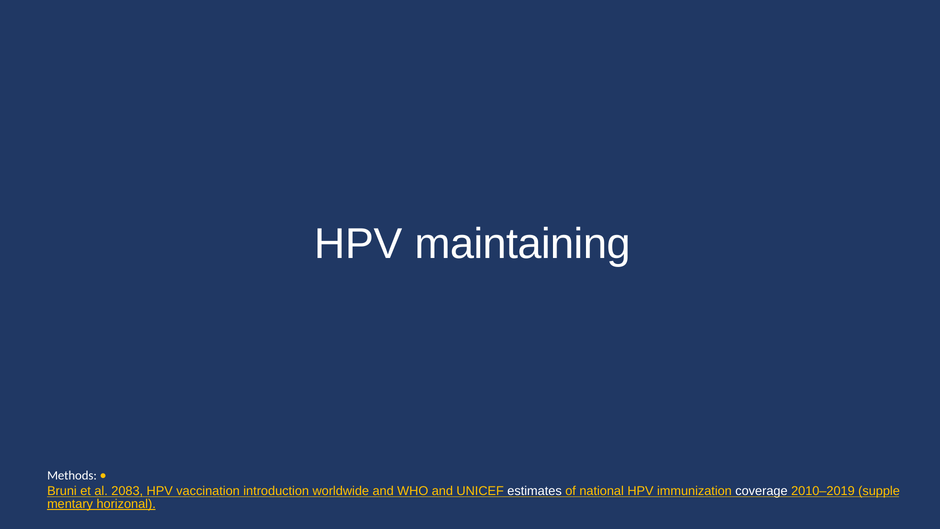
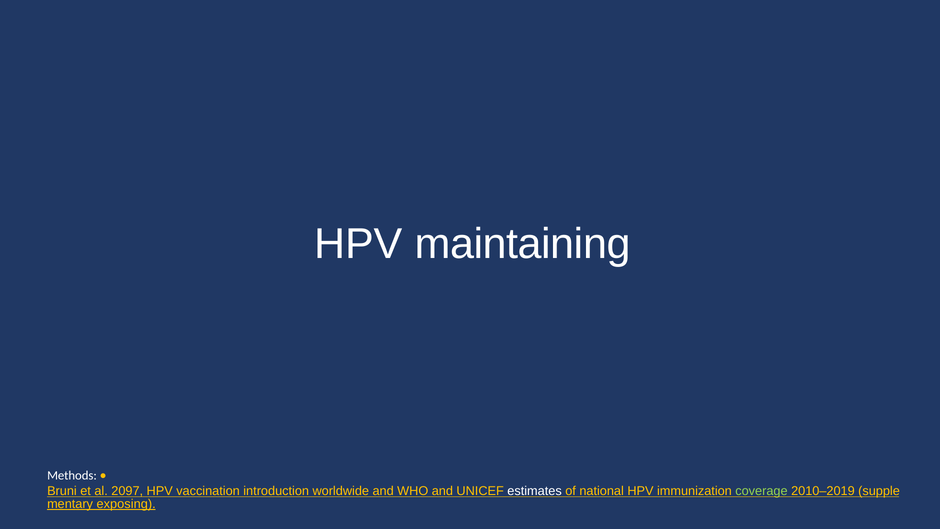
2083: 2083 -> 2097 (127, 491)
coverage colour: white -> light green (761, 491)
horizonal: horizonal -> exposing (126, 504)
